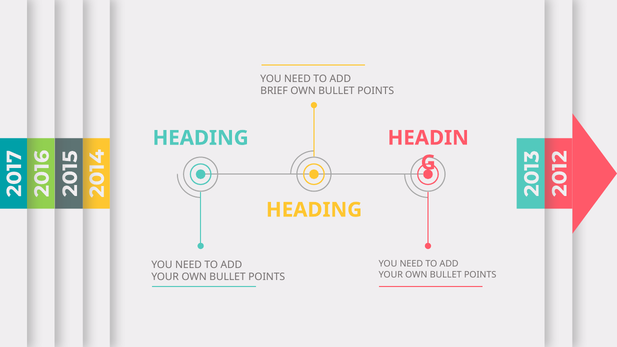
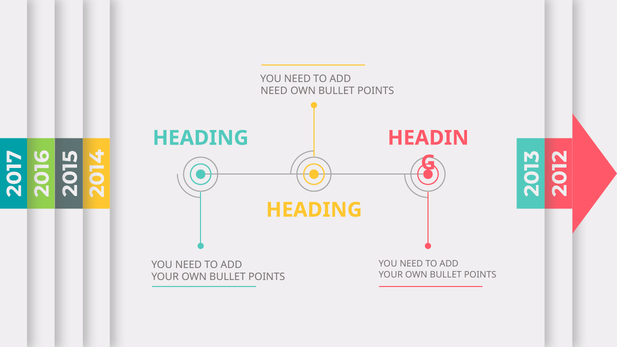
BRIEF: BRIEF -> NEED (274, 91)
